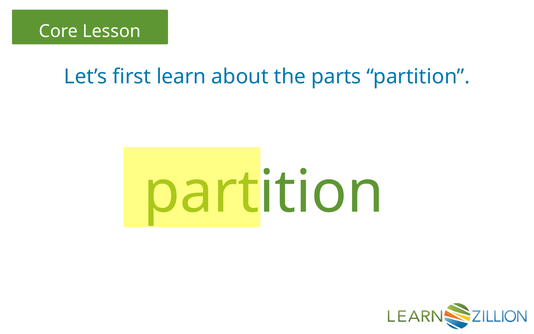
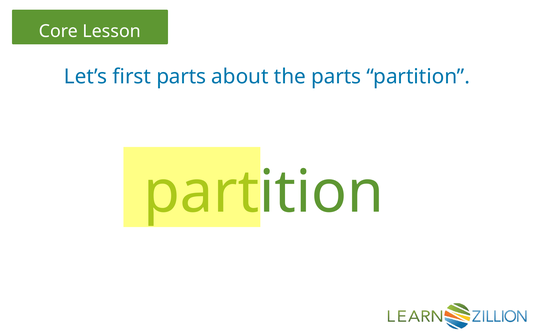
first learn: learn -> parts (181, 77)
